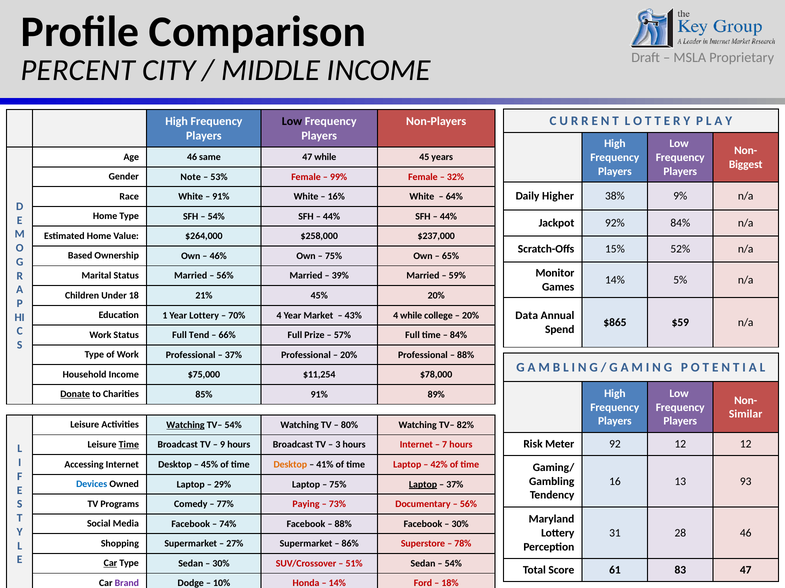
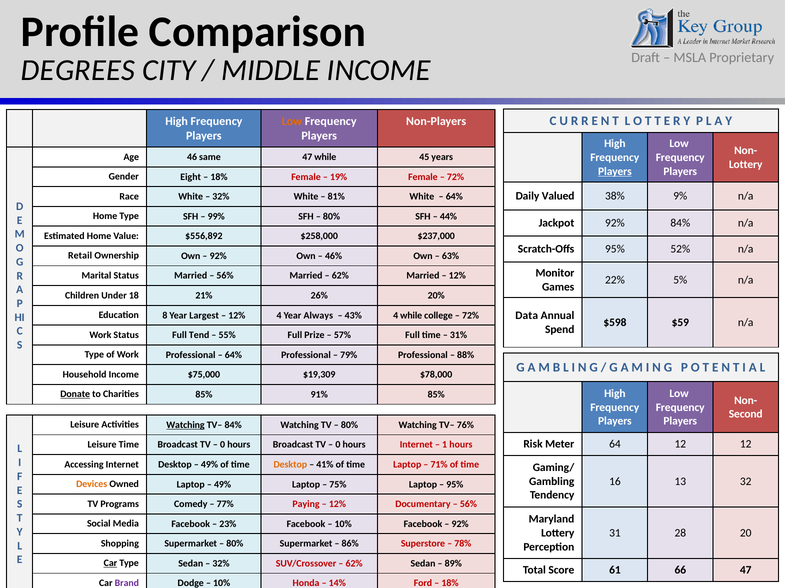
PERCENT: PERCENT -> DEGREES (78, 70)
Low colour: black -> orange (292, 121)
Biggest: Biggest -> Lottery (746, 165)
Players underline: none -> present (615, 172)
Note: Note -> Eight (191, 177)
53%: 53% -> 18% (219, 177)
99%: 99% -> 19% (339, 177)
32%: 32% -> 72% (456, 177)
Higher: Higher -> Valued (558, 196)
91%: 91% -> 32% (221, 197)
16%: 16% -> 81% (336, 197)
54%: 54% -> 99% (216, 217)
44%: 44% -> 80% (332, 217)
$264,000: $264,000 -> $556,892 (204, 236)
Scratch-Offs 15%: 15% -> 95% (615, 249)
Based: Based -> Retail (80, 256)
46%: 46% -> 92% (218, 256)
75%: 75% -> 46% (334, 256)
65%: 65% -> 63% (451, 256)
39%: 39% -> 62% (340, 276)
59%: 59% -> 12% (457, 276)
14%: 14% -> 22% (615, 280)
21% 45%: 45% -> 26% (319, 296)
1: 1 -> 8 (165, 316)
Year Lottery: Lottery -> Largest (204, 316)
70%: 70% -> 12% (237, 316)
Market: Market -> Always (318, 316)
20%: 20% -> 72% (471, 316)
$865: $865 -> $598 (615, 323)
66%: 66% -> 55% (227, 336)
84%: 84% -> 31% (459, 336)
37%: 37% -> 64% (233, 355)
20%: 20% -> 79% (349, 355)
$11,254: $11,254 -> $19,309 (319, 375)
91% 89%: 89% -> 85% (436, 395)
Similar: Similar -> Second (746, 415)
TV– 54%: 54% -> 84% (233, 426)
82%: 82% -> 76% (465, 426)
92: 92 -> 64 (615, 445)
Time underline: present -> none (129, 445)
9: 9 -> 0 (223, 445)
3: 3 -> 0 (338, 445)
7: 7 -> 1 (445, 445)
45%: 45% -> 49% (210, 465)
42%: 42% -> 71% (439, 465)
93: 93 -> 32 (746, 482)
Devices colour: blue -> orange (92, 485)
29%: 29% -> 49% (223, 485)
Laptop underline: present -> none (423, 485)
37%: 37% -> 95% (455, 485)
73%: 73% -> 12% (337, 505)
74%: 74% -> 23% (228, 525)
88%: 88% -> 10% (343, 525)
30%: 30% -> 92% (460, 525)
28 46: 46 -> 20 (746, 534)
27%: 27% -> 80% (235, 544)
30%: 30% -> 32% (221, 564)
51%: 51% -> 62% (354, 564)
54%: 54% -> 89% (453, 564)
83: 83 -> 66 (680, 571)
